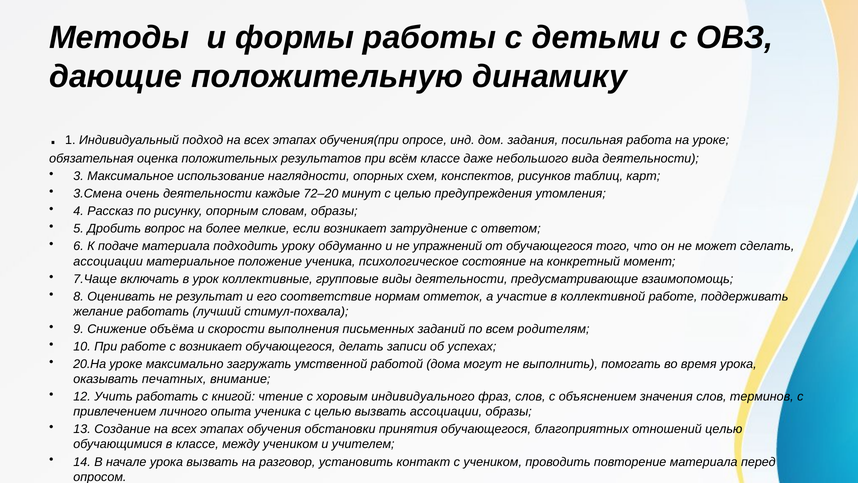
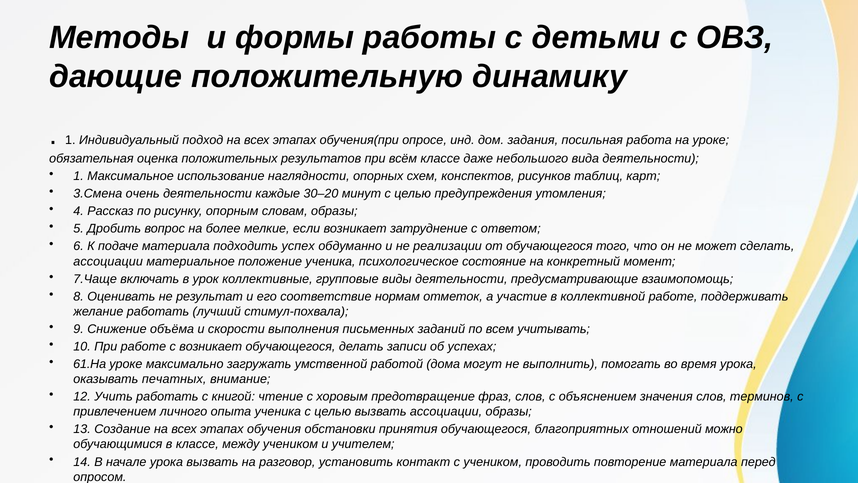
3: 3 -> 1 (79, 176)
72–20: 72–20 -> 30–20 (321, 194)
уроку: уроку -> успех (298, 246)
упражнений: упражнений -> реализации (448, 246)
родителям: родителям -> учитывать (554, 329)
20.На: 20.На -> 61.На (90, 364)
индивидуального: индивидуального -> предотвращение (423, 396)
отношений целью: целью -> можно (724, 429)
